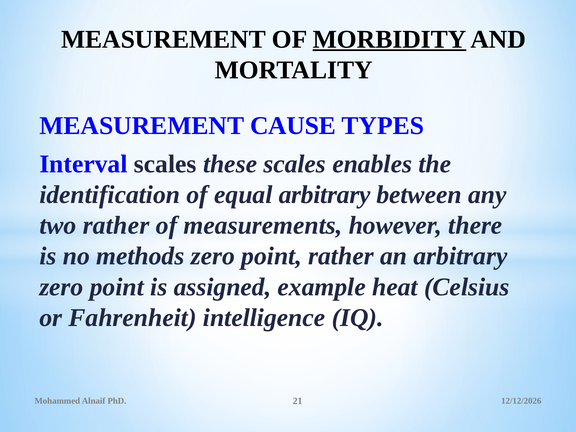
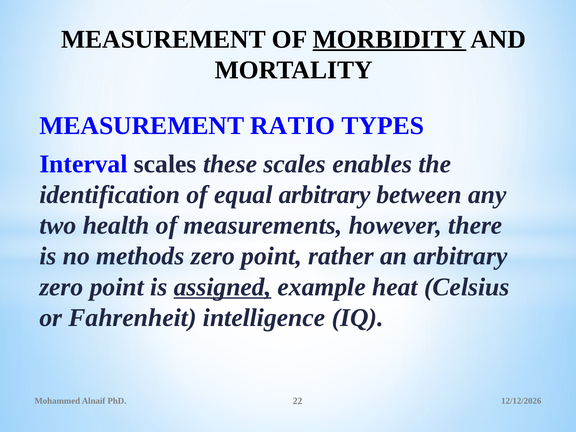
CAUSE: CAUSE -> RATIO (293, 126)
two rather: rather -> health (116, 225)
assigned underline: none -> present (222, 287)
21: 21 -> 22 (298, 401)
